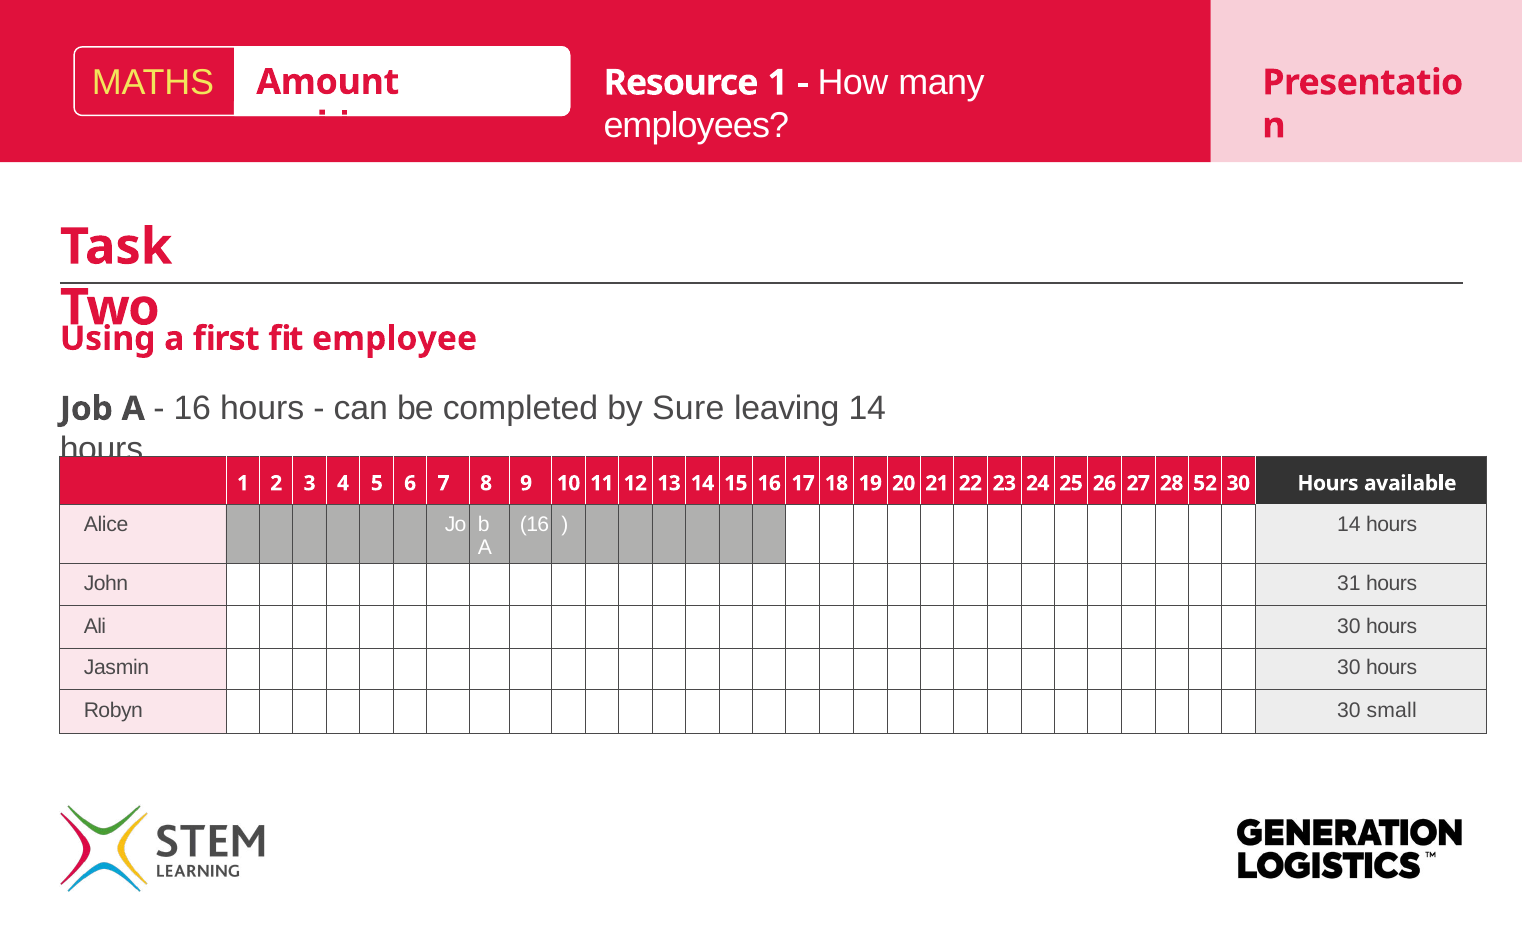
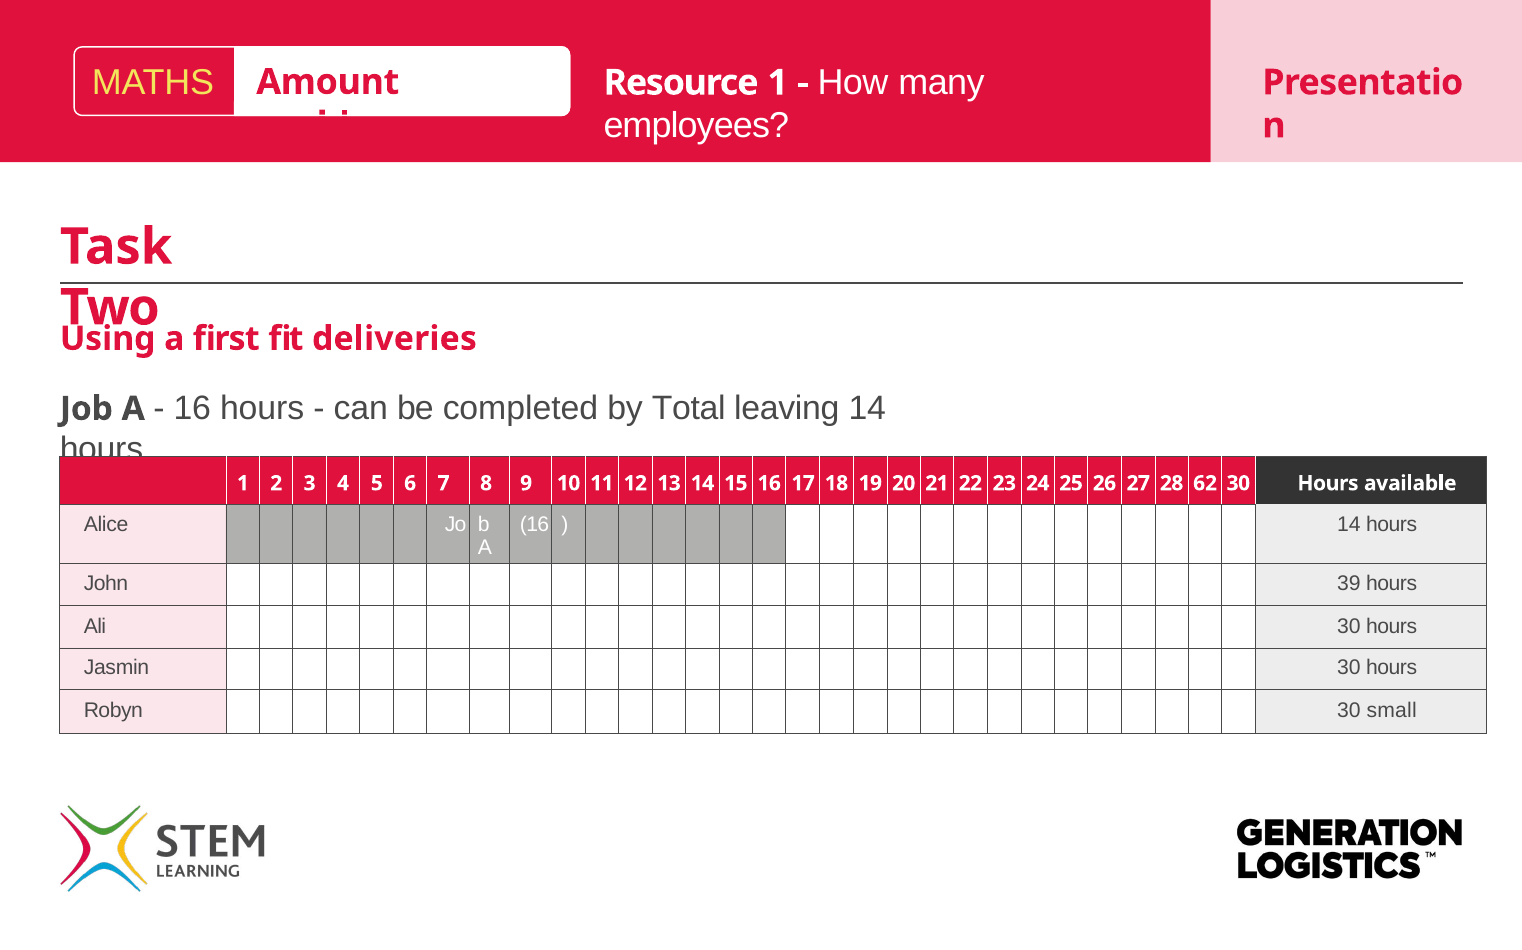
employee: employee -> deliveries (394, 339)
Sure: Sure -> Total (689, 409)
52: 52 -> 62 (1205, 483)
31: 31 -> 39 (1349, 584)
